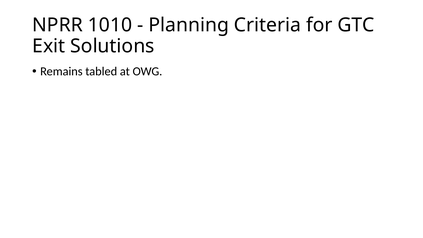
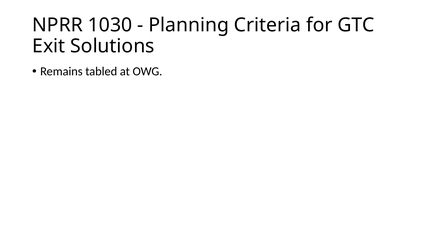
1010: 1010 -> 1030 (110, 25)
